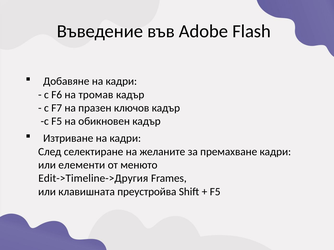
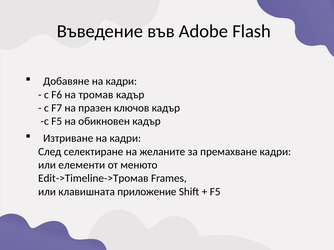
Edit->Timeline->Другия: Edit->Timeline->Другия -> Edit->Timeline->Тромав (93, 179)
преустройва: преустройва -> приложение (147, 192)
